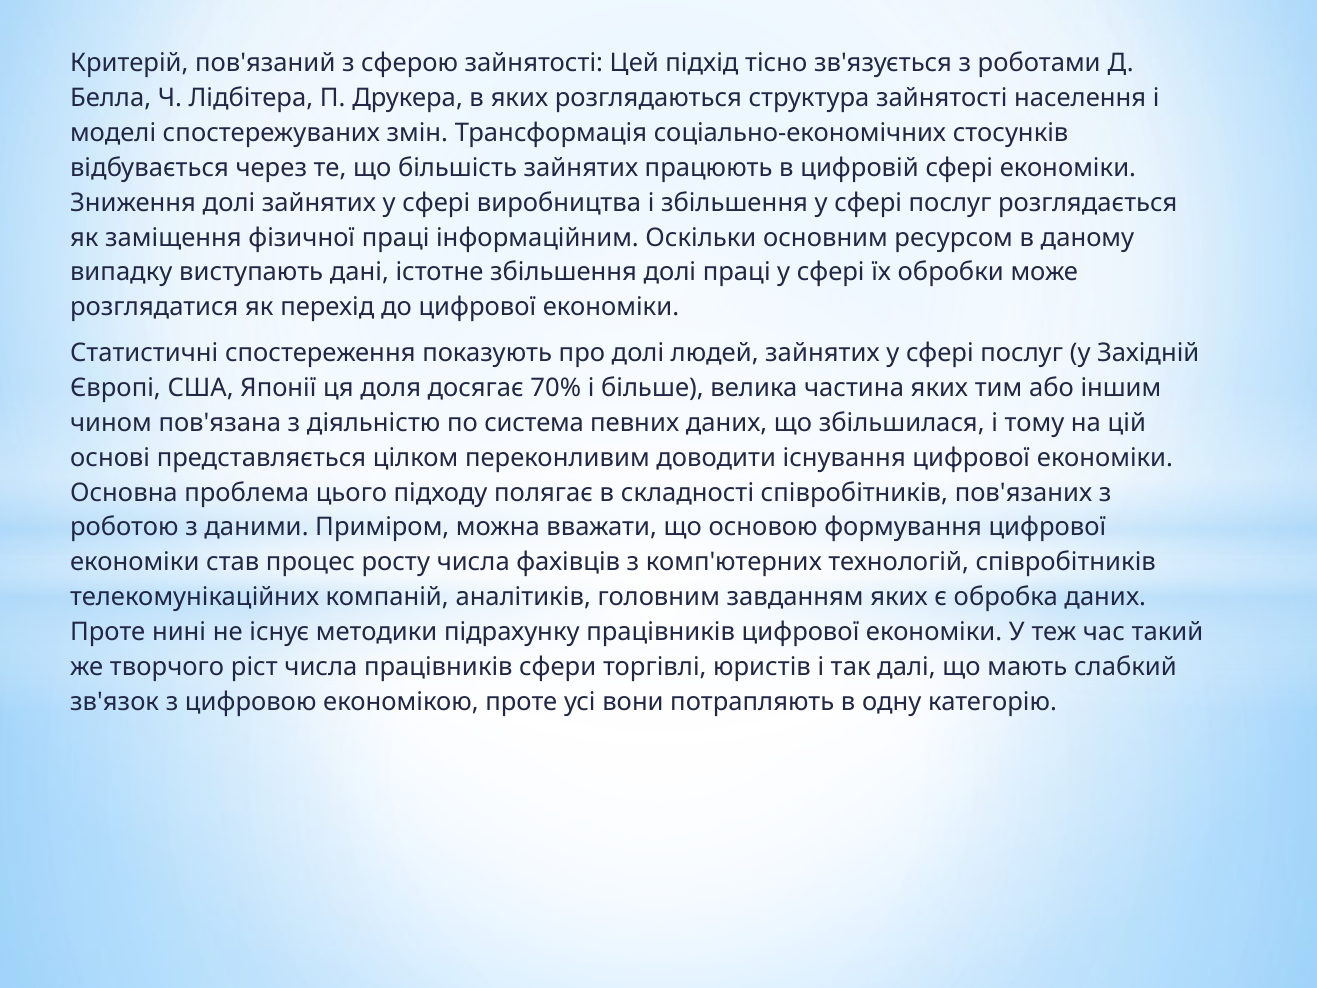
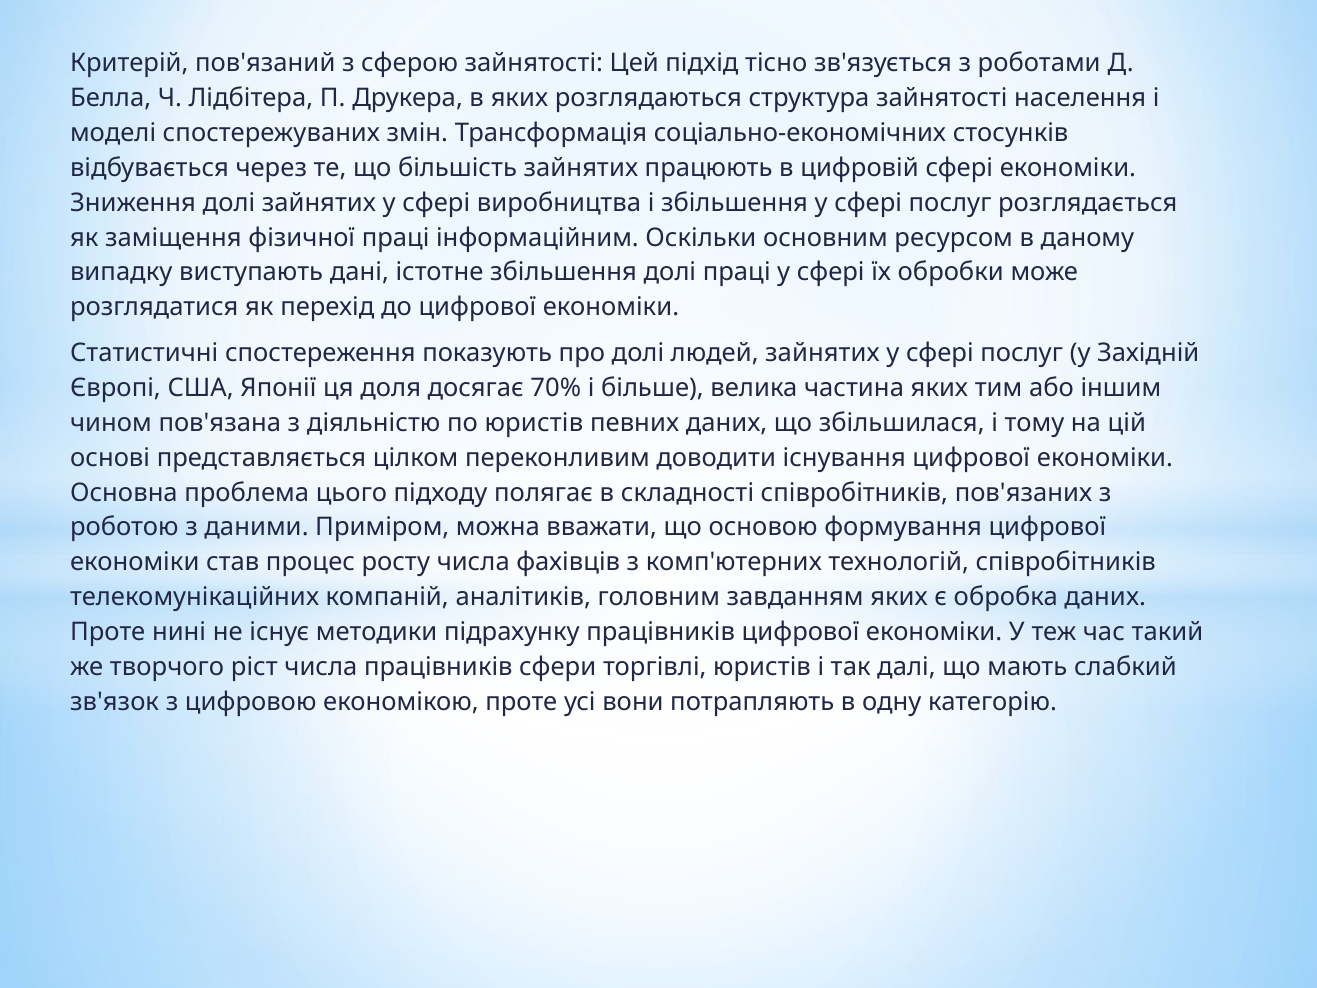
по система: система -> юристів (534, 423)
